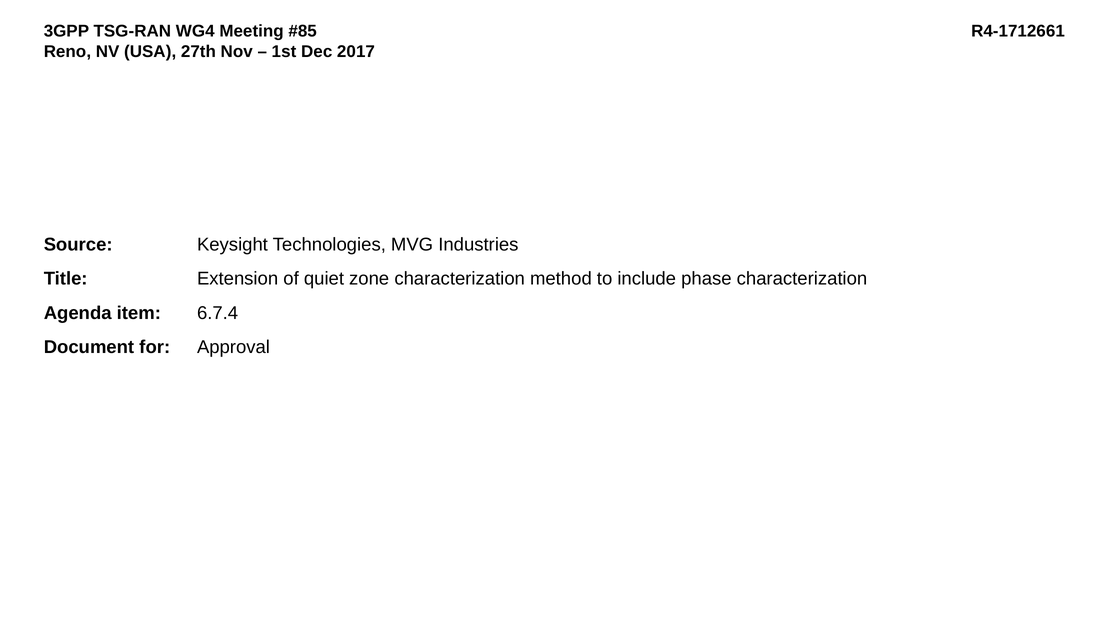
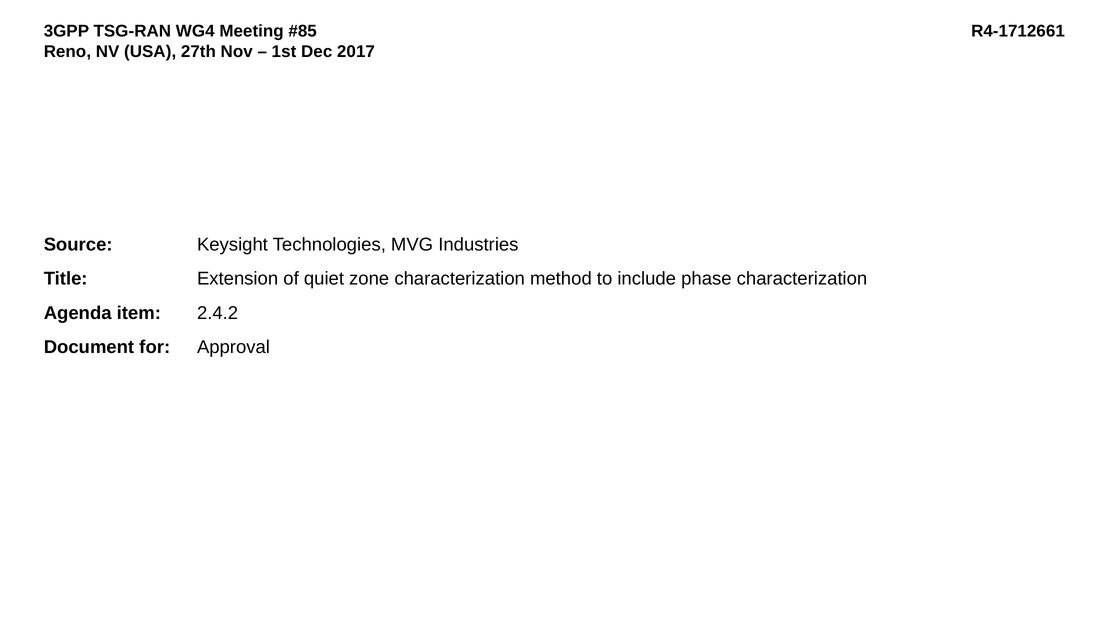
6.7.4: 6.7.4 -> 2.4.2 (218, 313)
